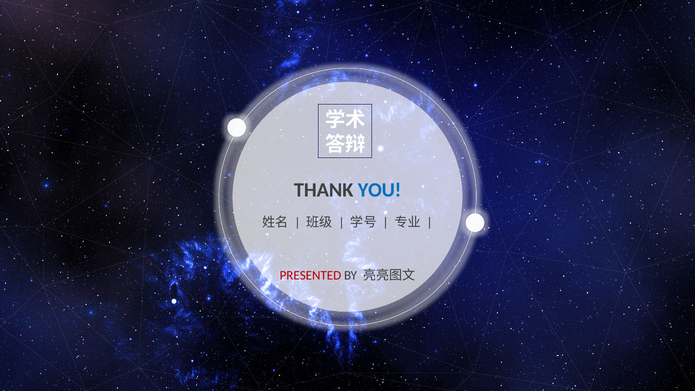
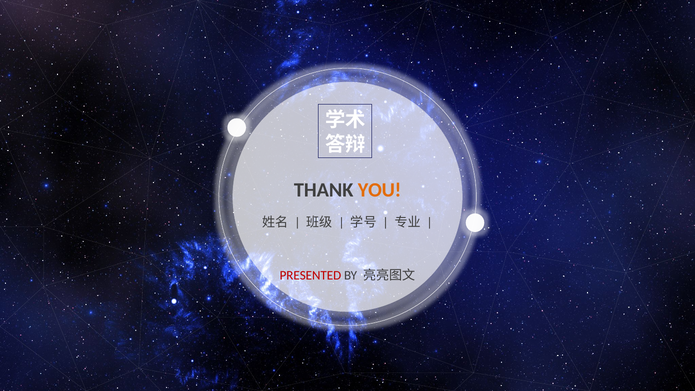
YOU colour: blue -> orange (380, 190)
